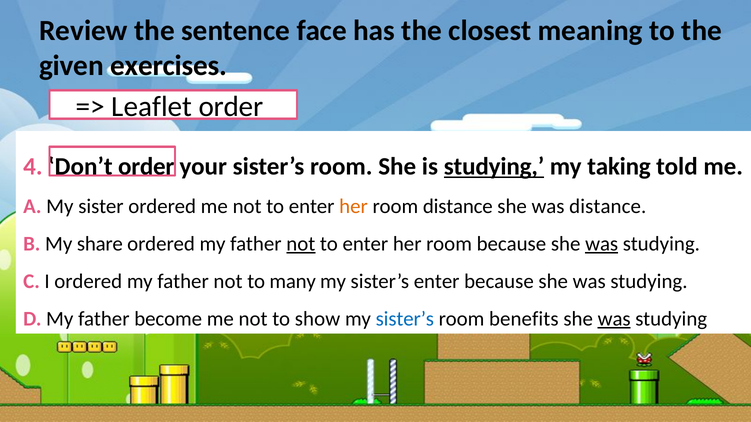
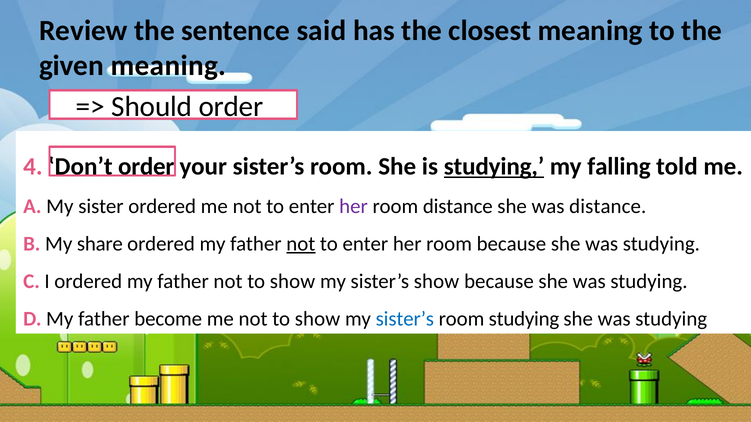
face: face -> said (321, 30)
given exercises: exercises -> meaning (168, 66)
Leaflet: Leaflet -> Should (152, 107)
taking: taking -> falling (619, 167)
her colour: orange -> purple (354, 206)
was underline: present -> none (602, 244)
father not to many: many -> show (292, 282)
sister’s enter: enter -> show (437, 282)
room benefits: benefits -> studying (524, 319)
was underline: present -> none (614, 319)
